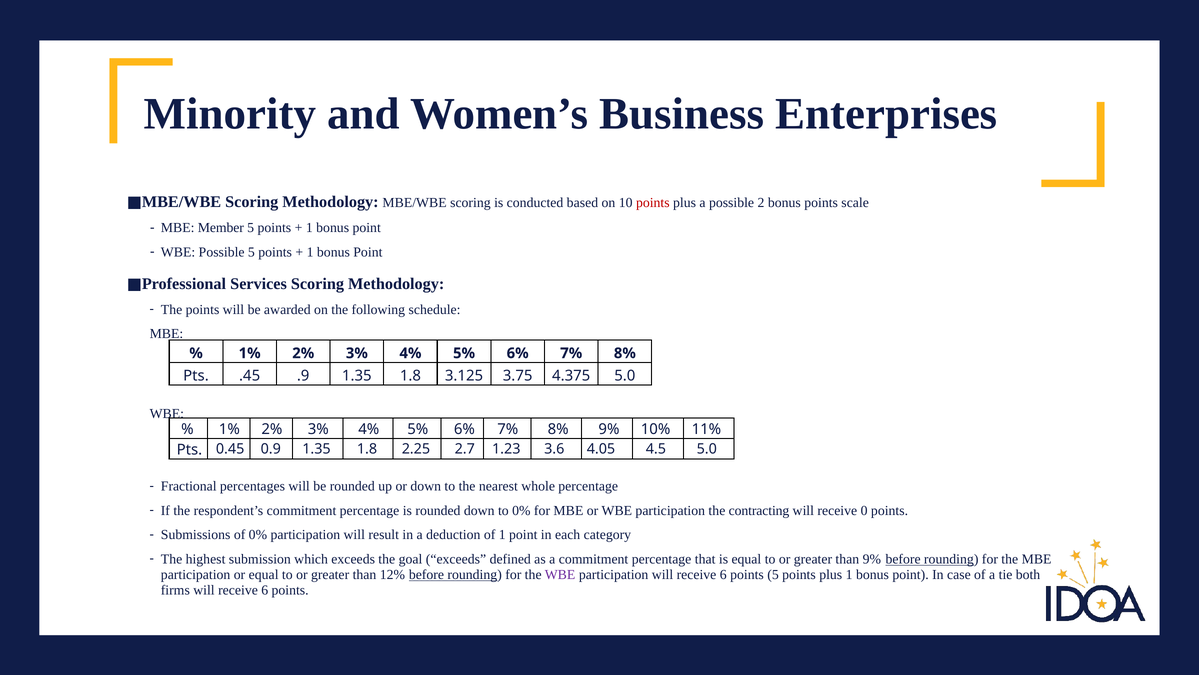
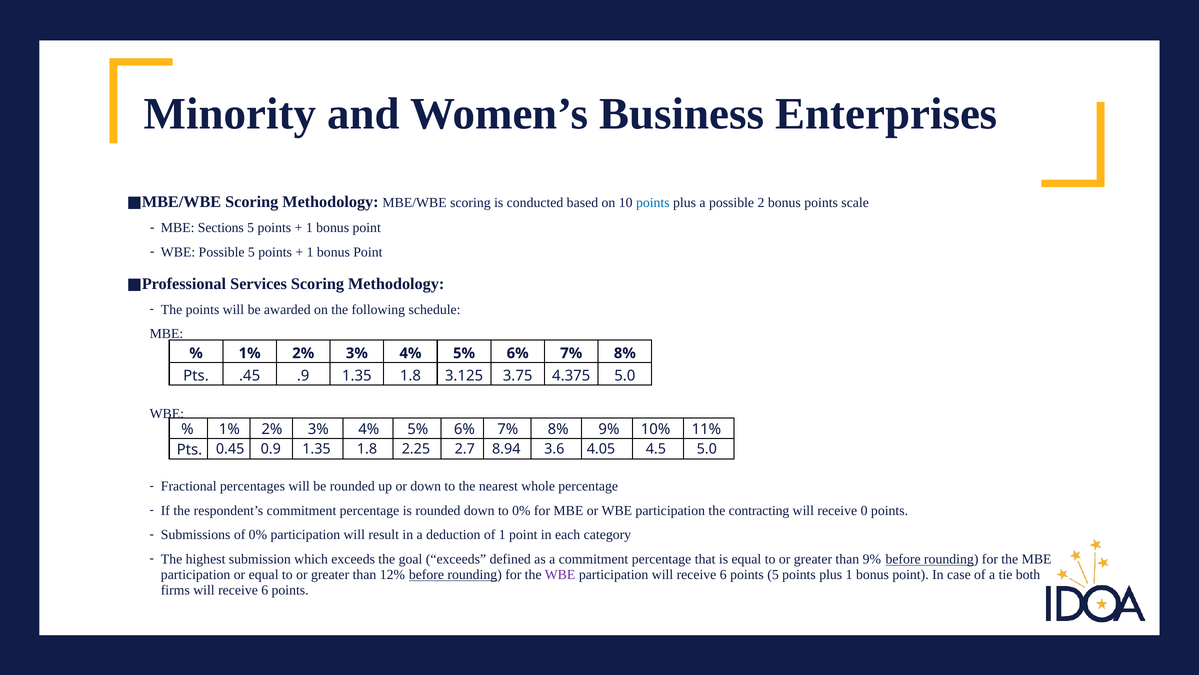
points colour: red -> blue (653, 203)
Member: Member -> Sections (221, 228)
1.23: 1.23 -> 8.94 (506, 449)
